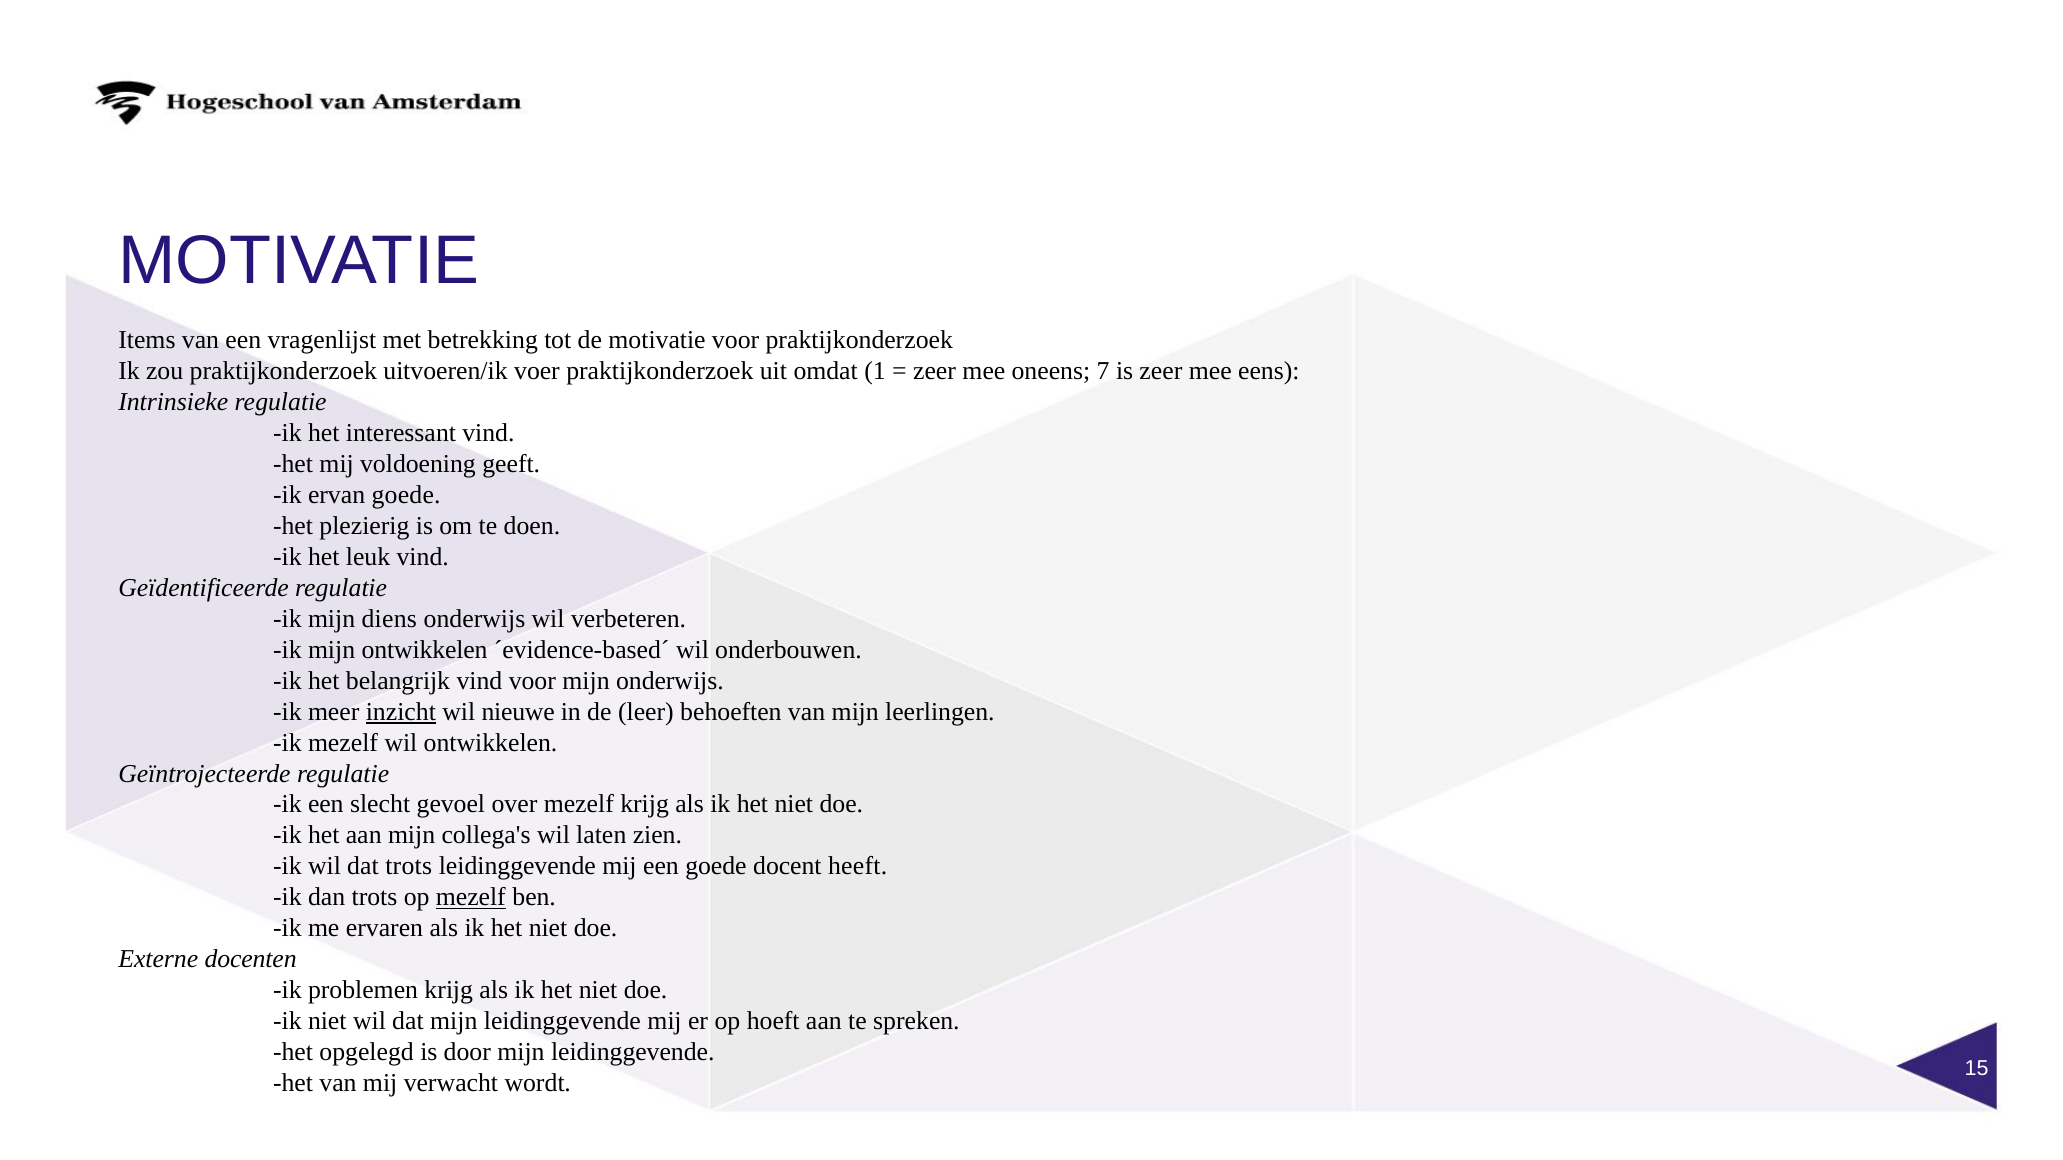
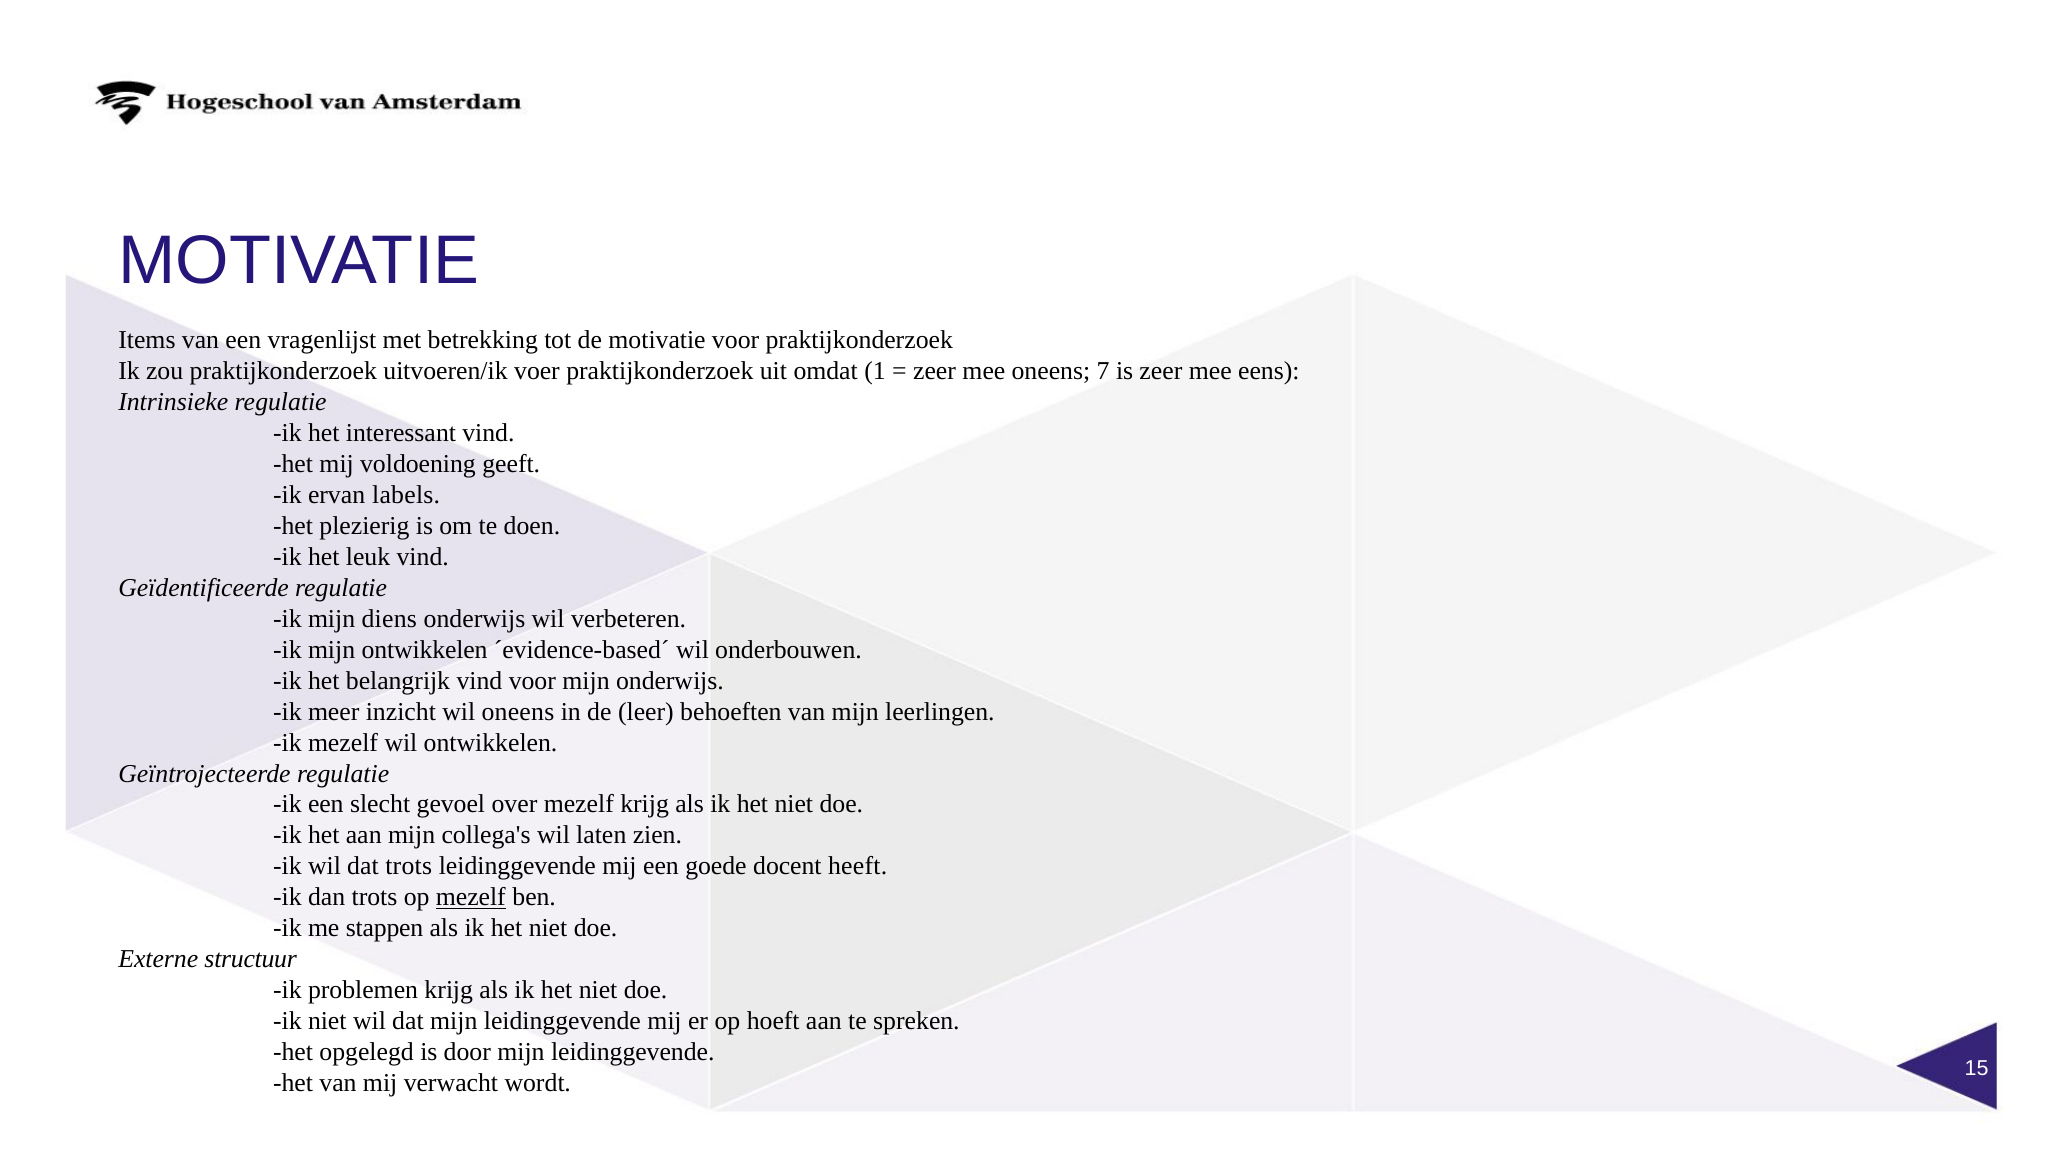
ervan goede: goede -> labels (406, 495)
inzicht underline: present -> none (401, 712)
wil nieuwe: nieuwe -> oneens (518, 712)
ervaren: ervaren -> stappen (385, 929)
docenten: docenten -> structuur (251, 959)
